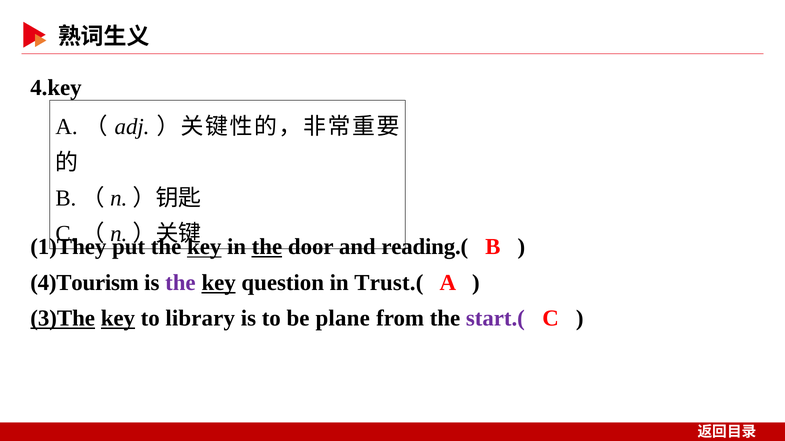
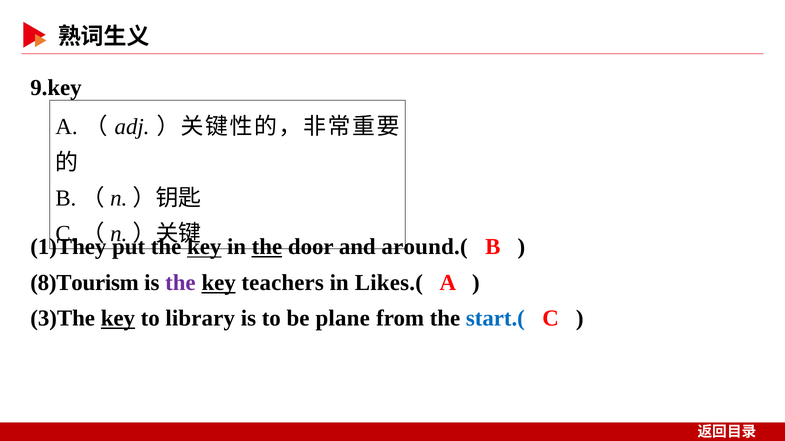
4.key: 4.key -> 9.key (56, 88)
reading.(: reading.( -> around.( (425, 247)
4)Tourism: 4)Tourism -> 8)Tourism (85, 283)
question: question -> teachers (283, 283)
Trust.(: Trust.( -> Likes.( (389, 283)
3)The underline: present -> none (63, 319)
start.( colour: purple -> blue (495, 319)
